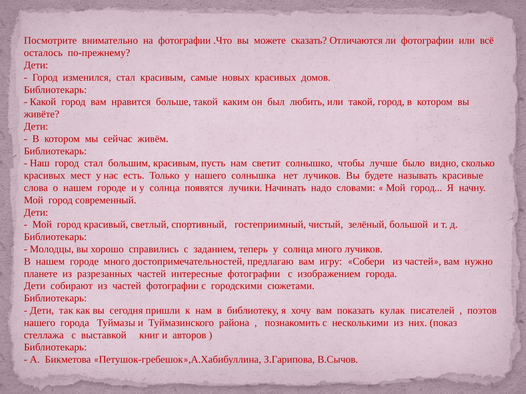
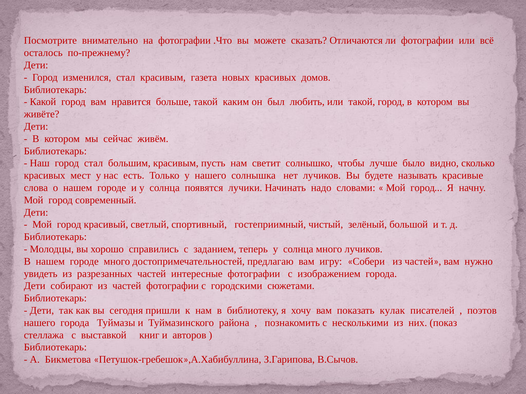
самые: самые -> газета (204, 78)
планете: планете -> увидеть (41, 274)
